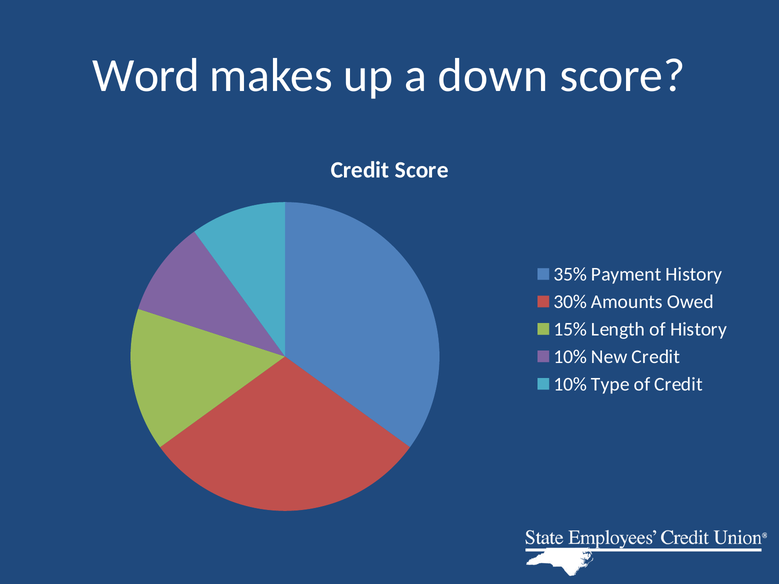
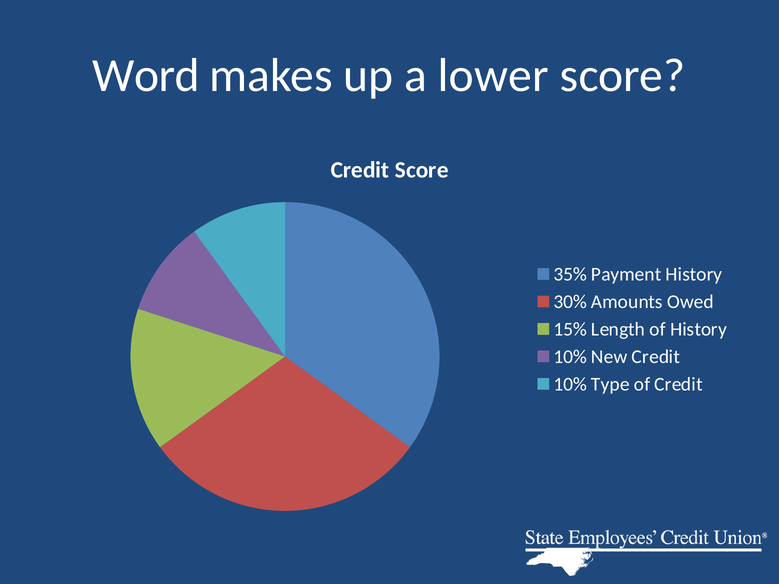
down: down -> lower (493, 75)
